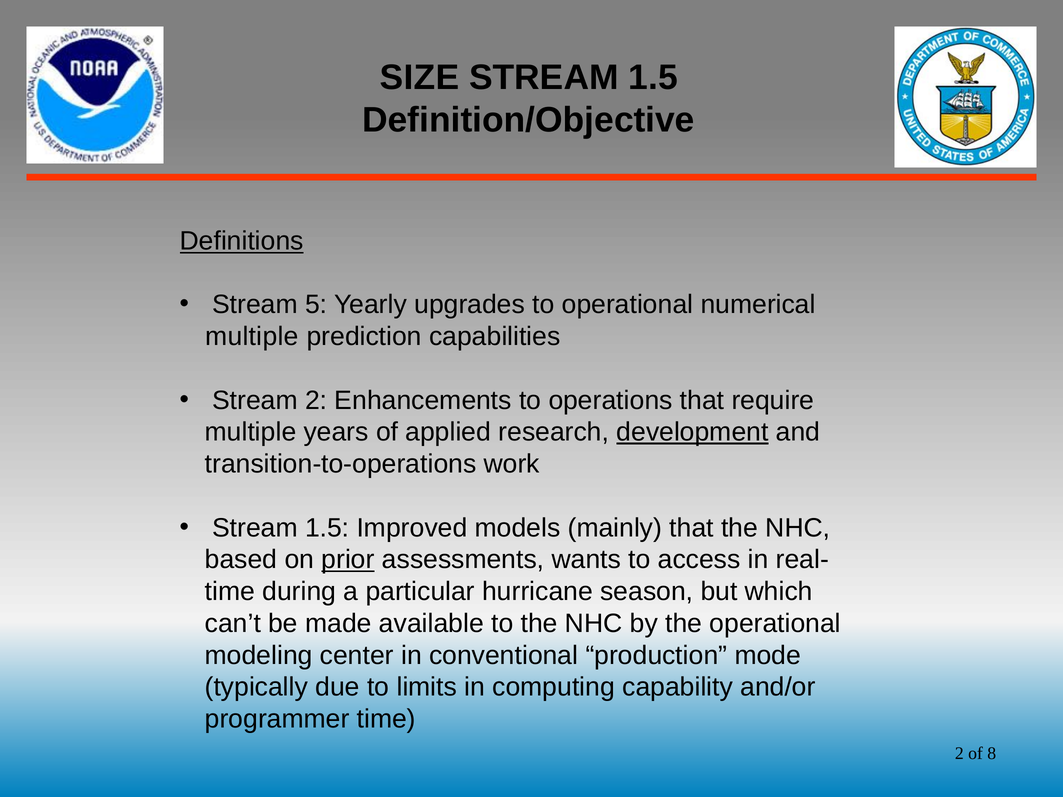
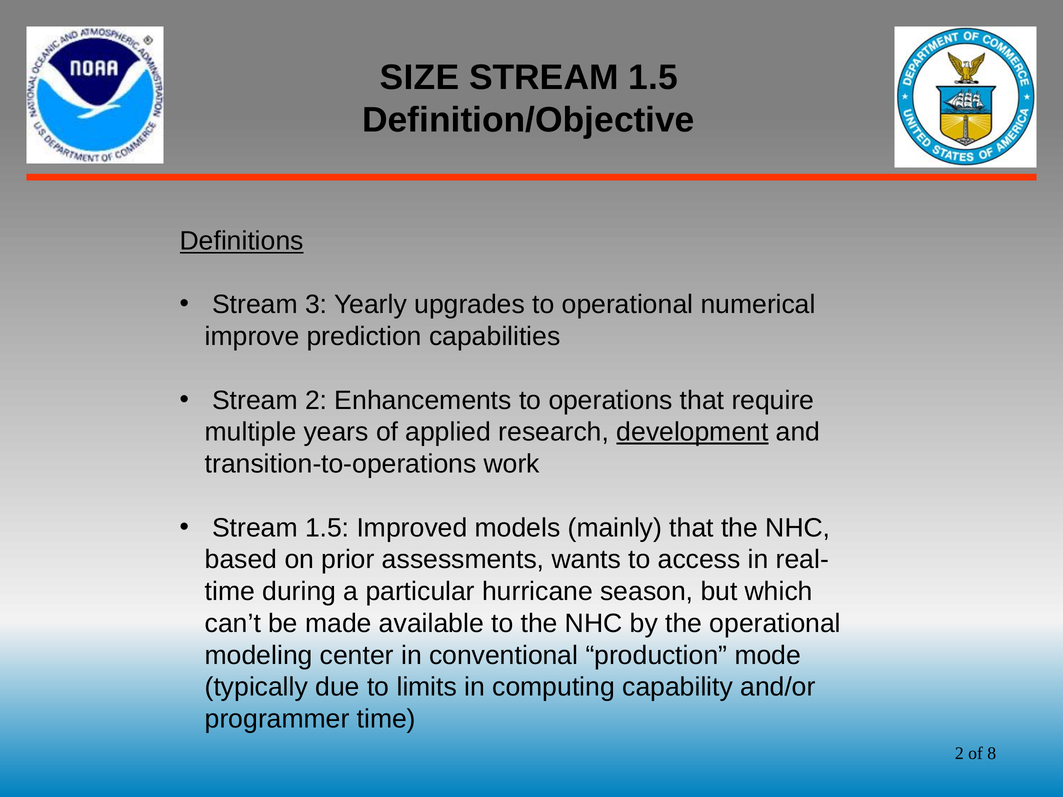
5: 5 -> 3 (316, 305)
multiple: multiple -> improve (252, 337)
prior underline: present -> none (348, 560)
